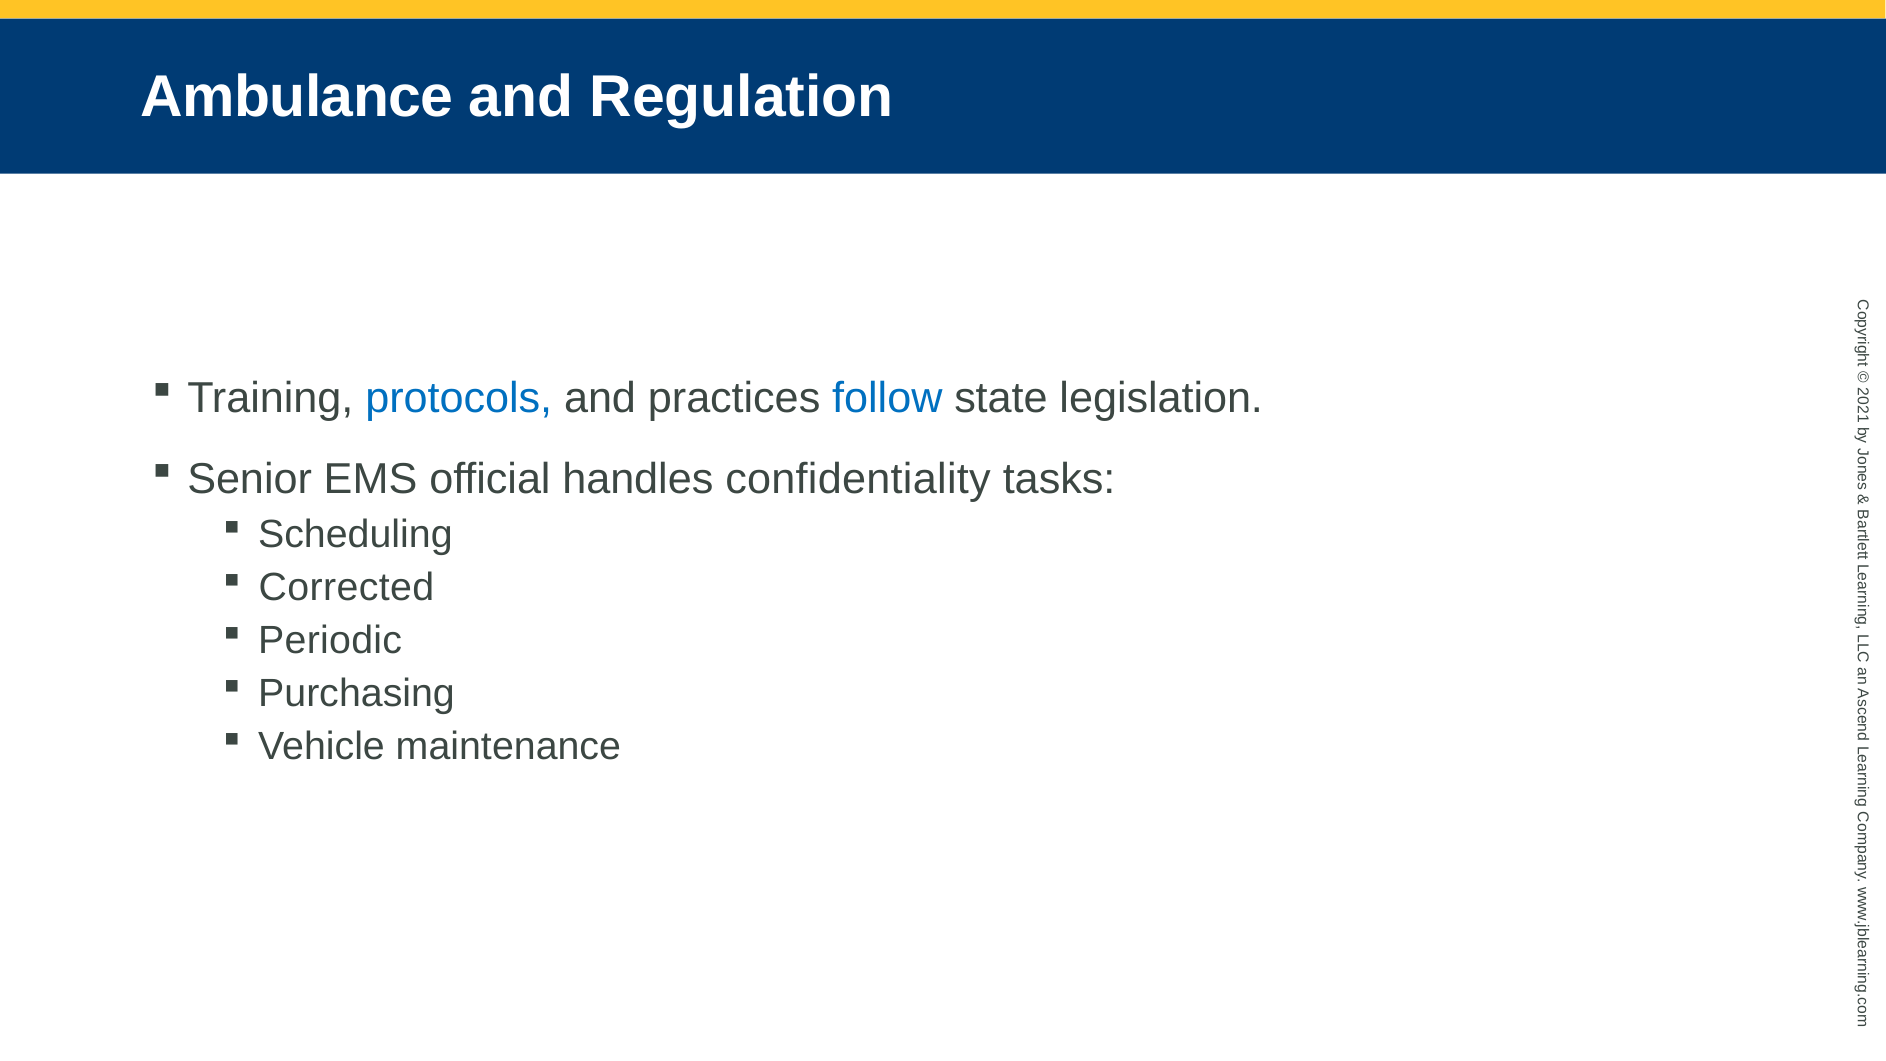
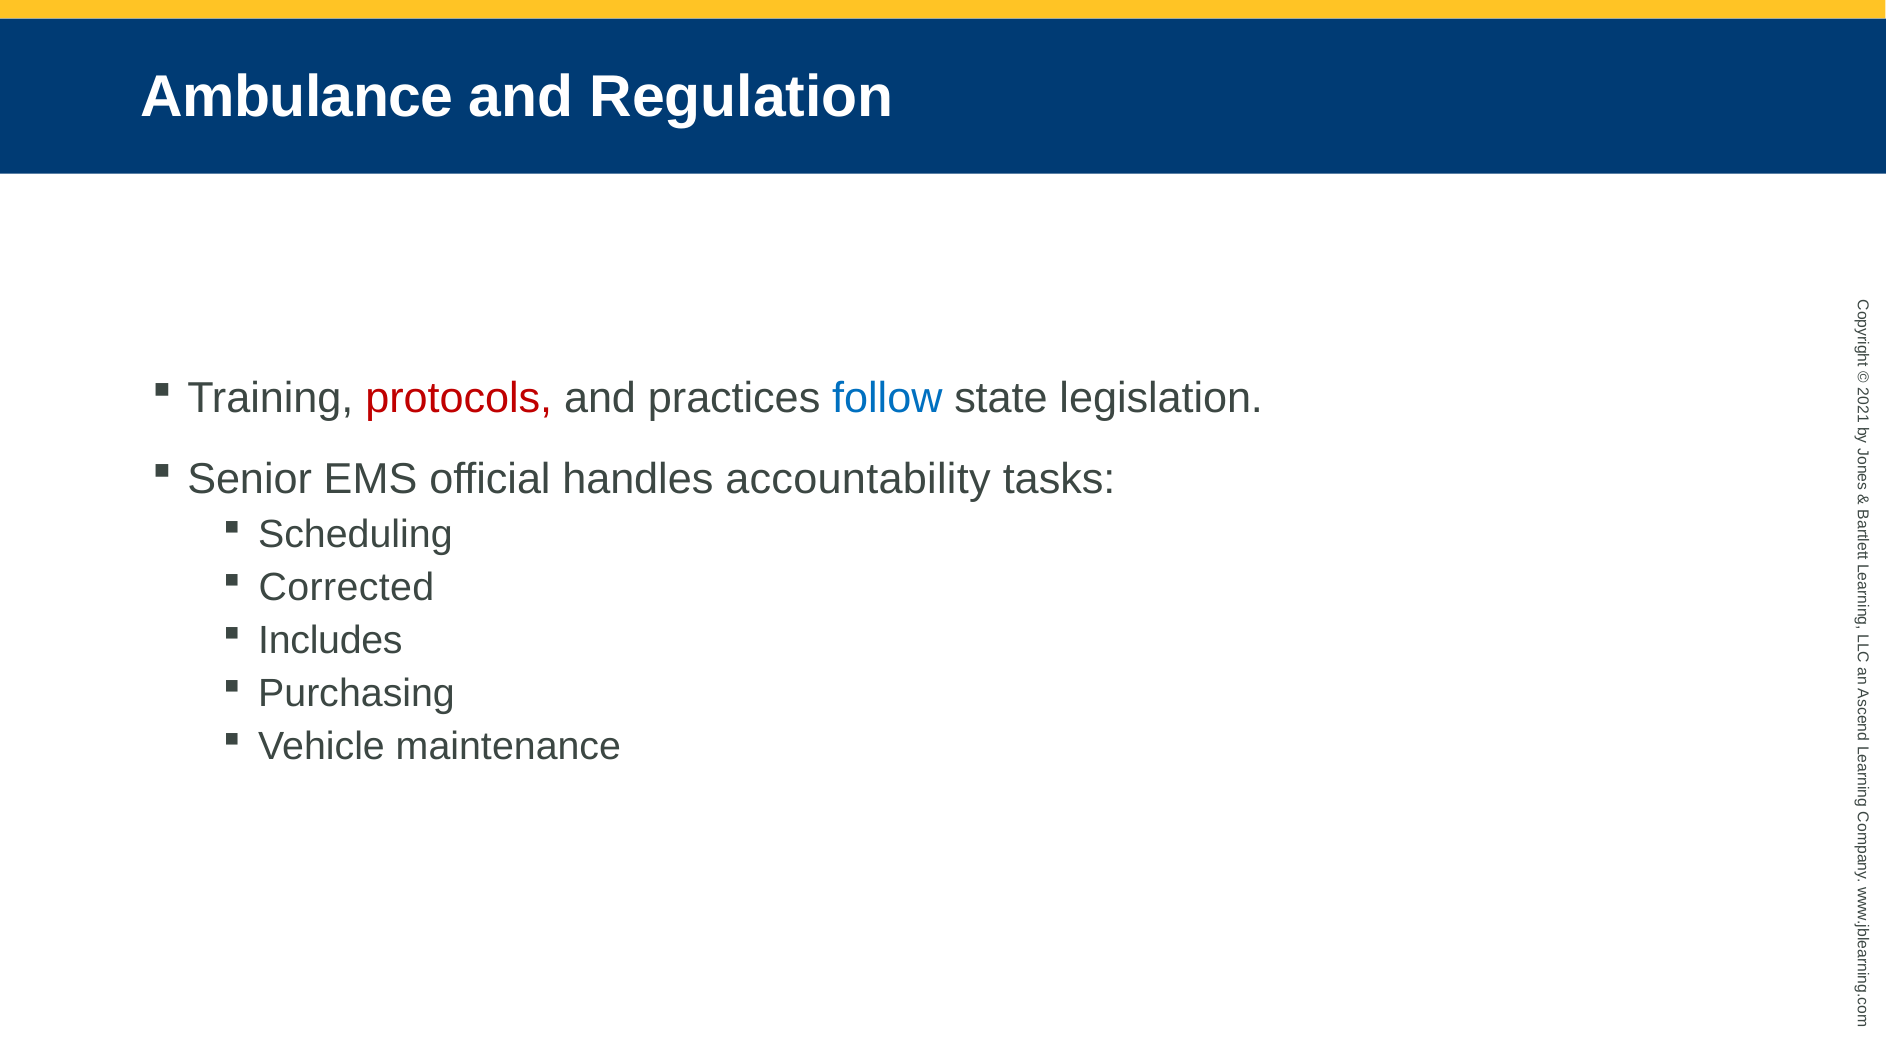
protocols colour: blue -> red (459, 398)
confidentiality: confidentiality -> accountability (858, 479)
Periodic: Periodic -> Includes (330, 641)
